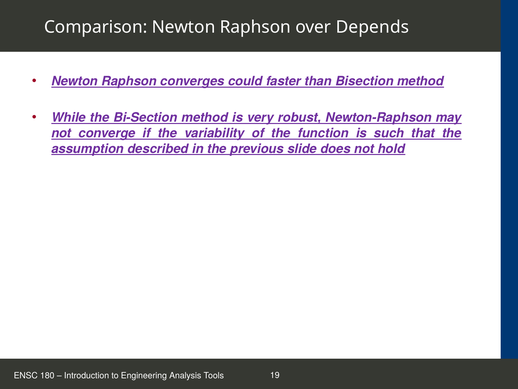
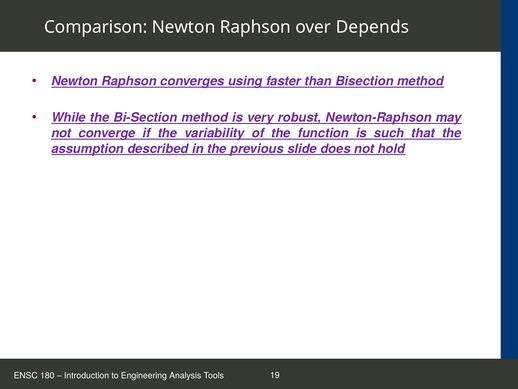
could: could -> using (245, 81)
